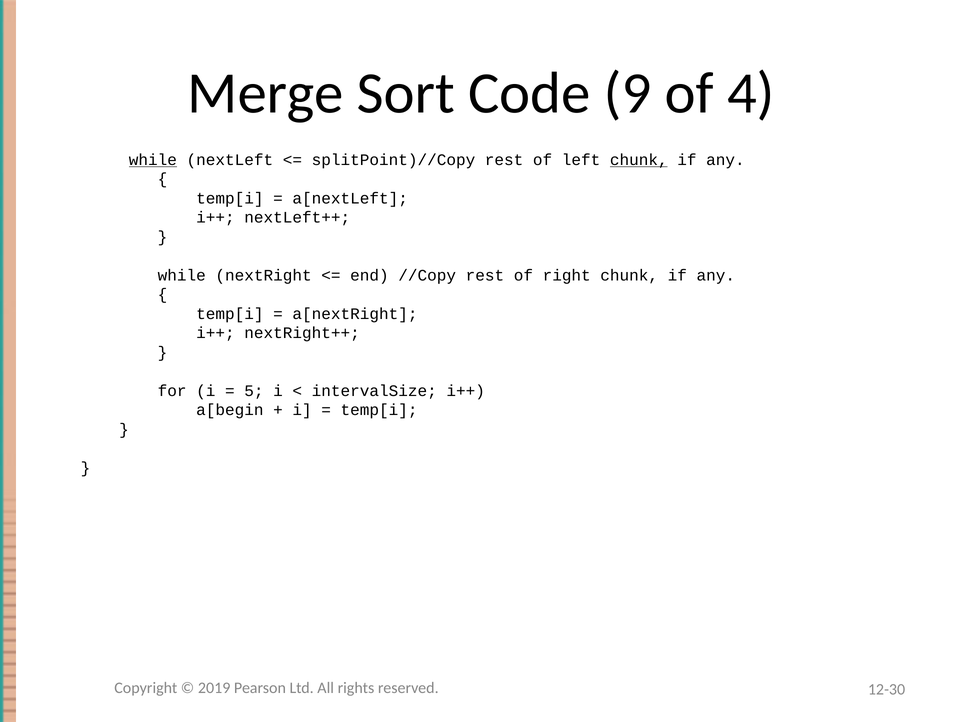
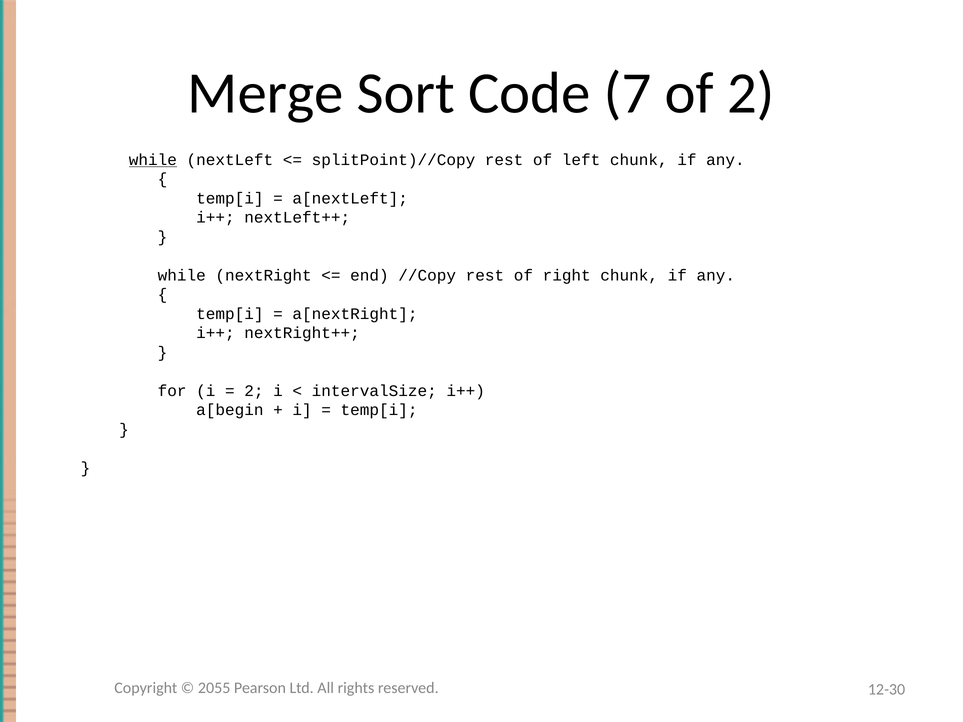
9: 9 -> 7 (628, 93)
of 4: 4 -> 2 (751, 93)
chunk underline: present -> none (639, 160)
5: 5 -> 2 (254, 391)
2019: 2019 -> 2055 (214, 688)
